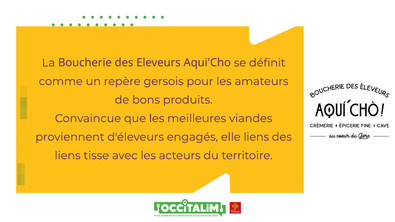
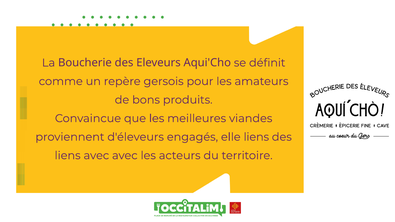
liens tisse: tisse -> avec (96, 156)
